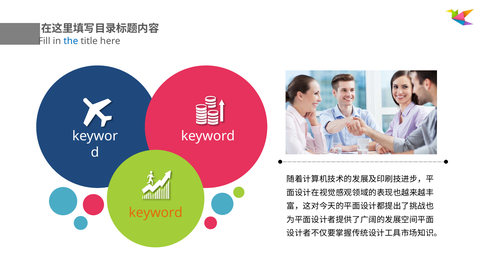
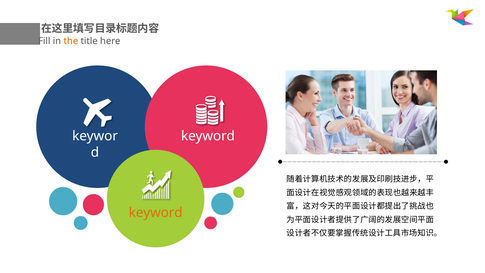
the colour: blue -> orange (71, 41)
